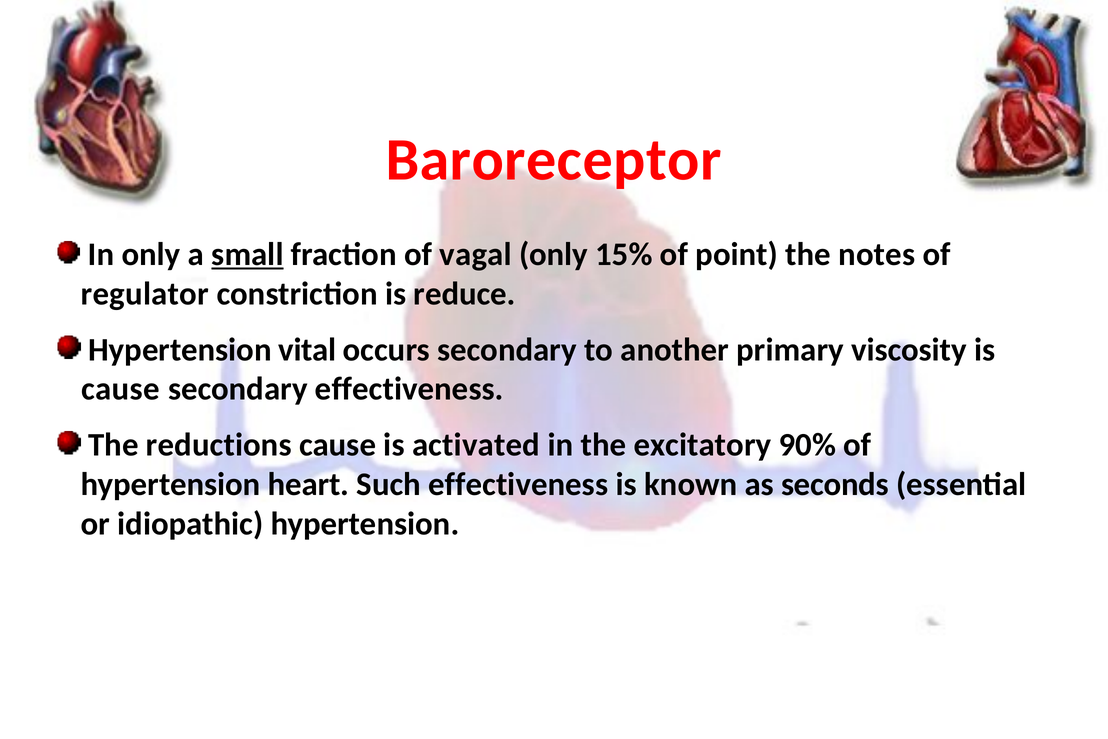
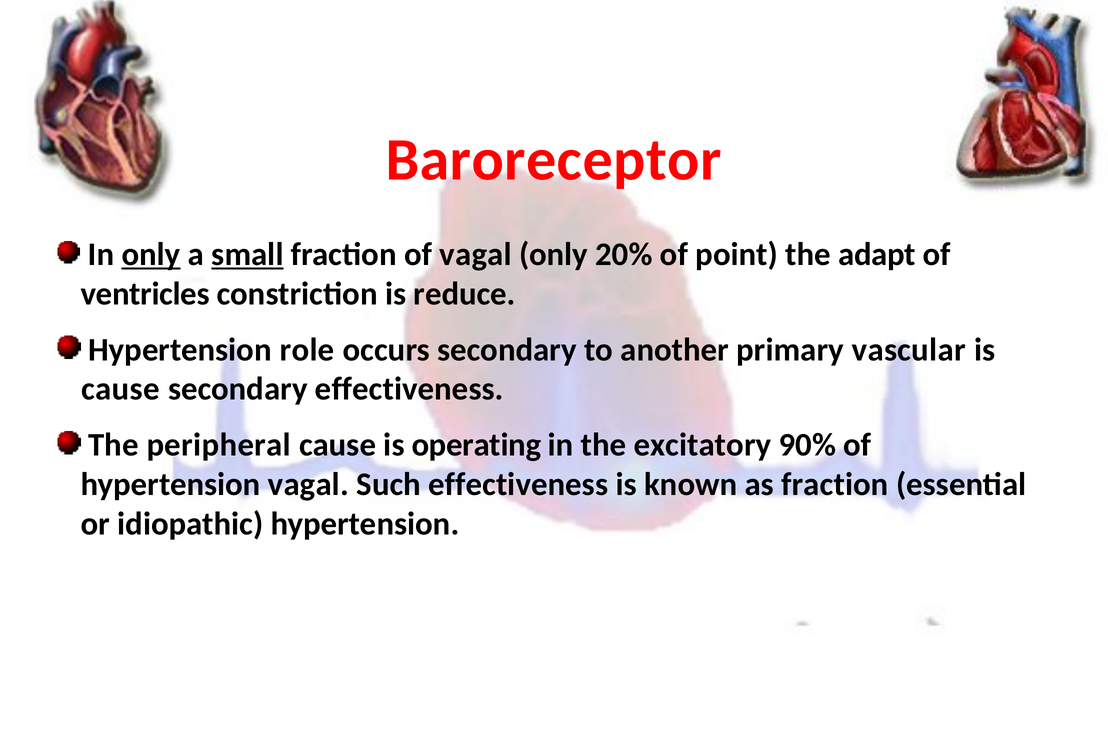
only underline: none -> present (151, 254)
15%: 15% -> 20% (624, 254)
notes: notes -> adapt (877, 254)
regulator: regulator -> ventricles (145, 294)
vital: vital -> role (307, 350)
viscosity: viscosity -> vascular (909, 350)
reductions: reductions -> peripheral (219, 445)
activated: activated -> operating (476, 445)
hypertension heart: heart -> vagal (308, 484)
as seconds: seconds -> fraction (835, 484)
